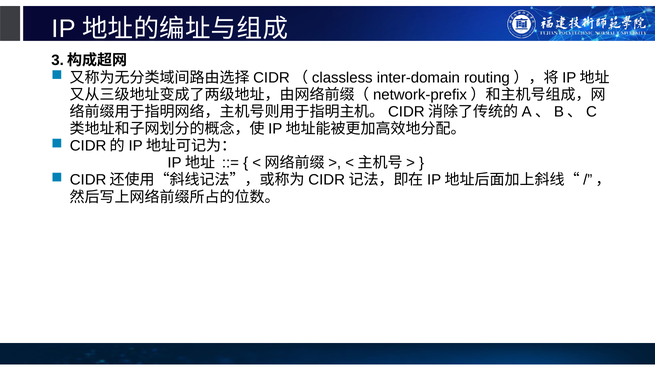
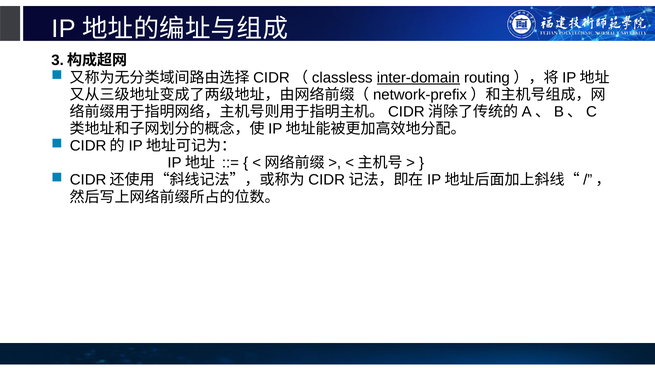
inter-domain underline: none -> present (418, 78)
